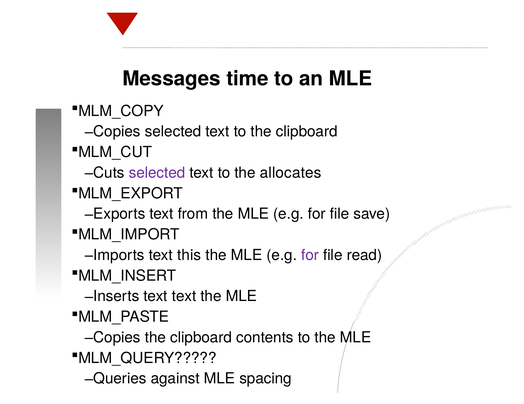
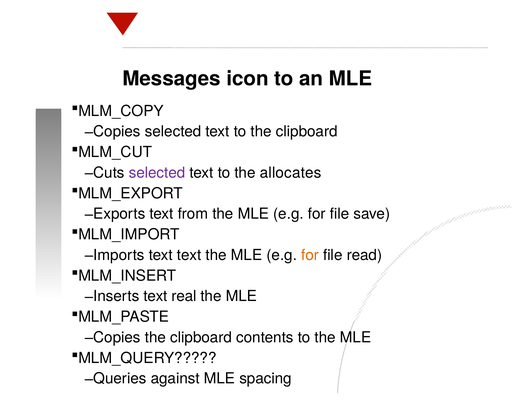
time: time -> icon (247, 79)
text this: this -> text (189, 255)
for colour: purple -> orange (310, 255)
text text: text -> real (184, 296)
